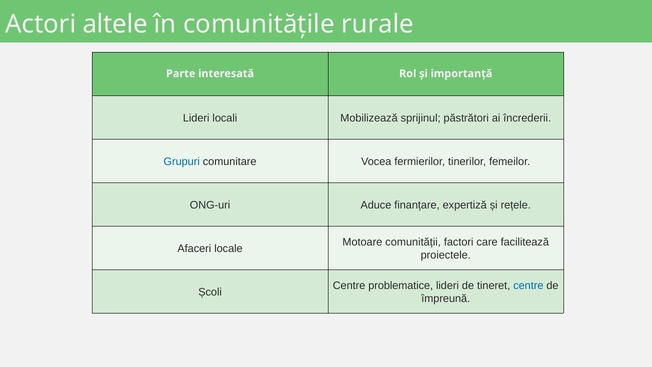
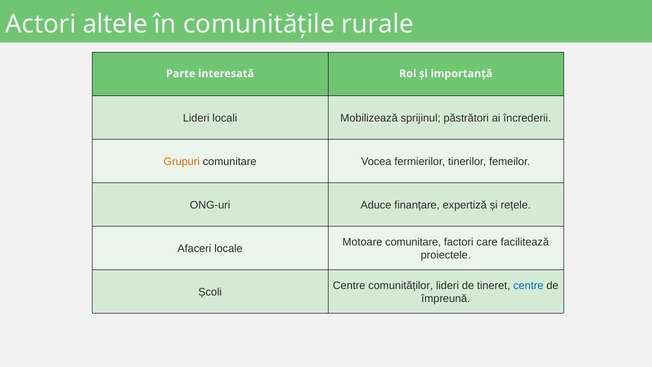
Grupuri colour: blue -> orange (182, 161)
Motoare comunității: comunității -> comunitare (413, 242)
problematice: problematice -> comunităților (401, 285)
